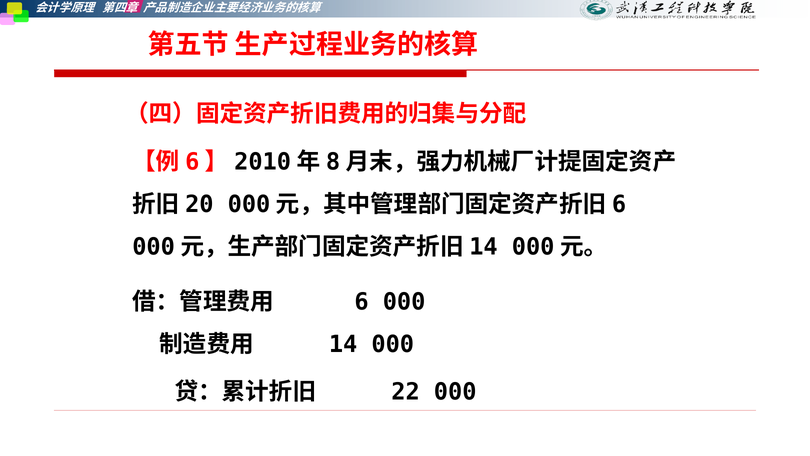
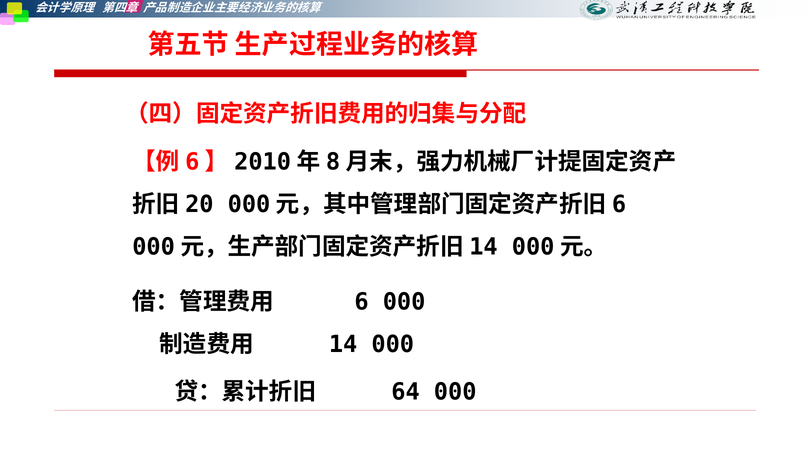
22: 22 -> 64 (406, 391)
